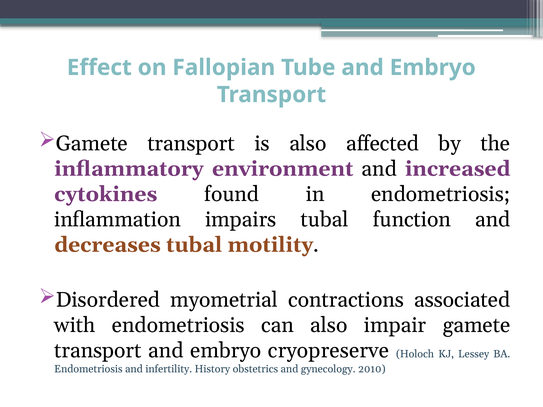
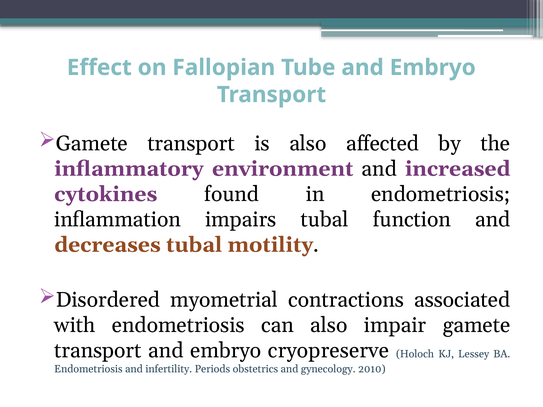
History: History -> Periods (212, 369)
